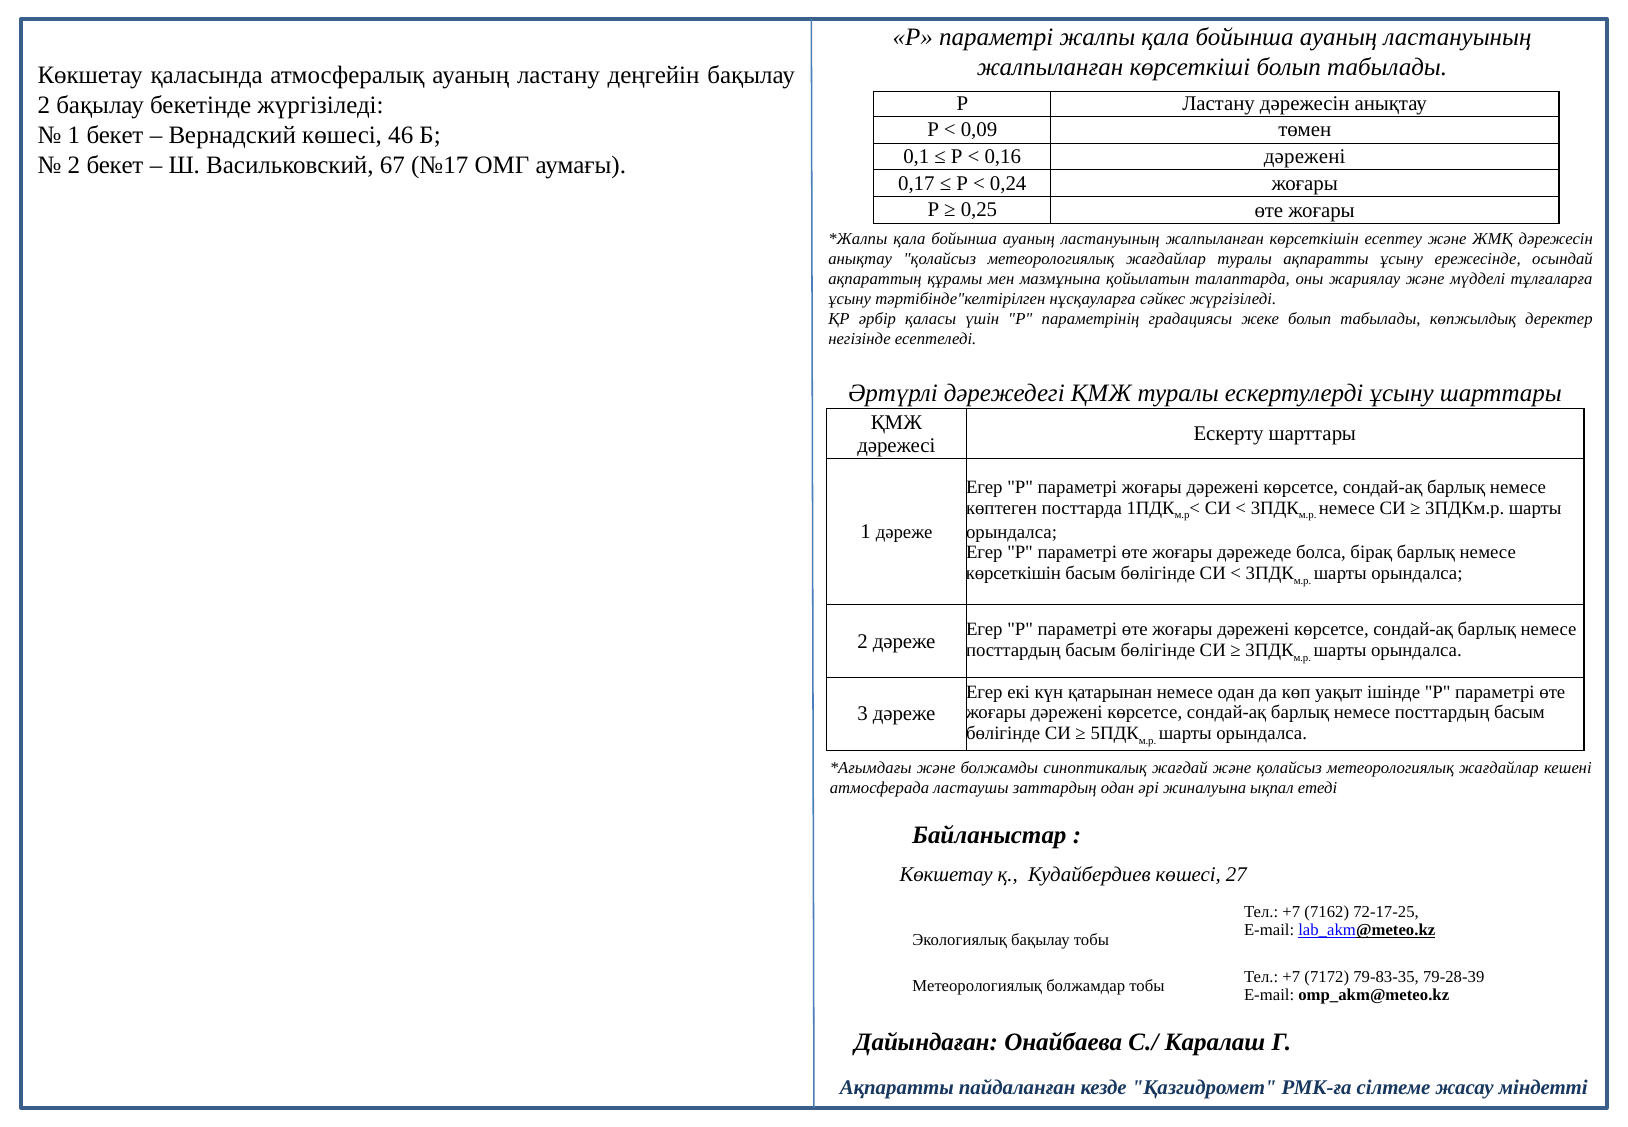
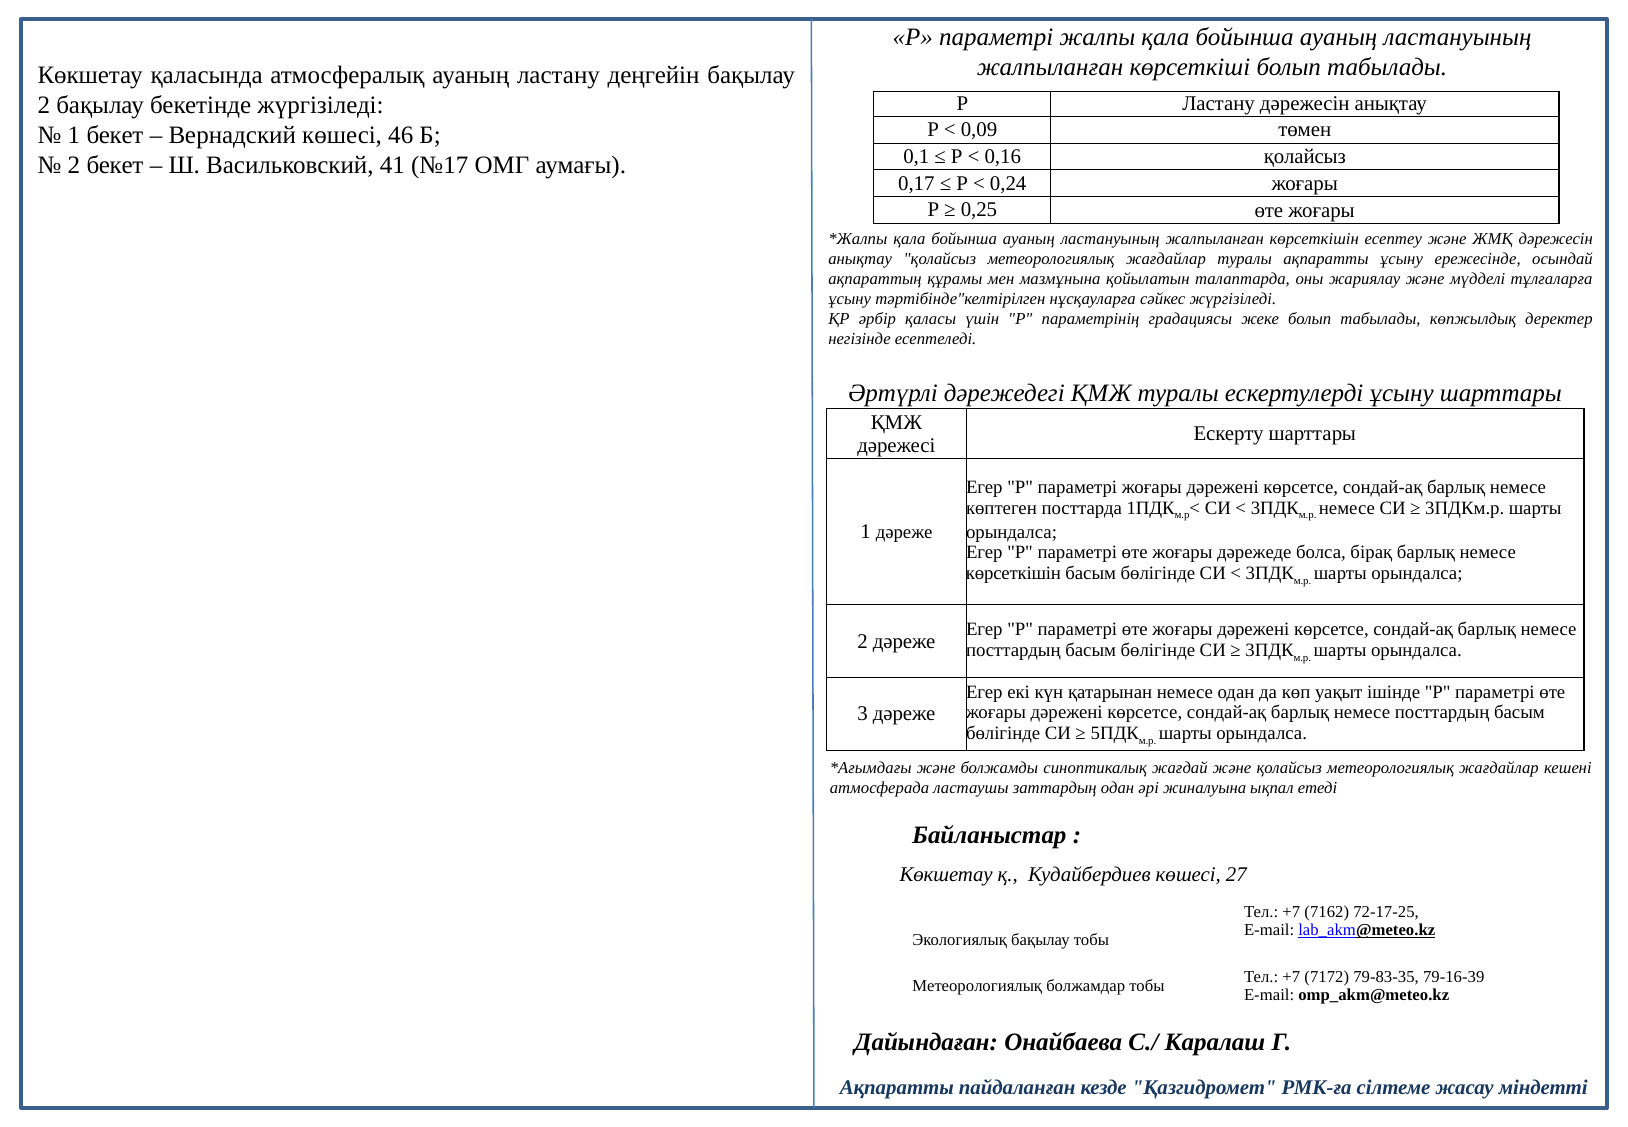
0,16 дәрежені: дәрежені -> қолайсыз (1305, 157)
67: 67 -> 41 (392, 165)
79-28-39: 79-28-39 -> 79-16-39 (1454, 977)
